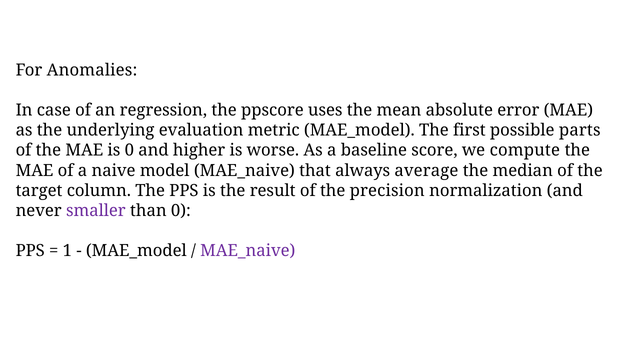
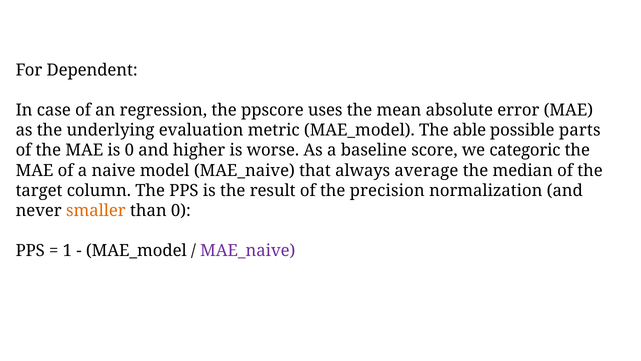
Anomalies: Anomalies -> Dependent (92, 70)
first: first -> able (469, 130)
compute: compute -> categoric (525, 150)
smaller colour: purple -> orange (96, 210)
